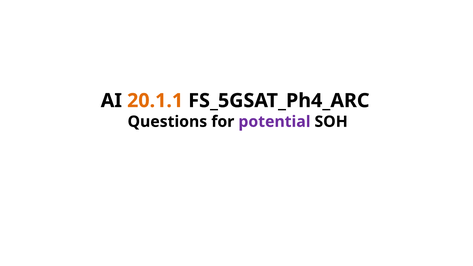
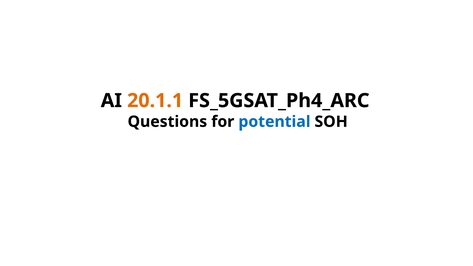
potential colour: purple -> blue (274, 122)
